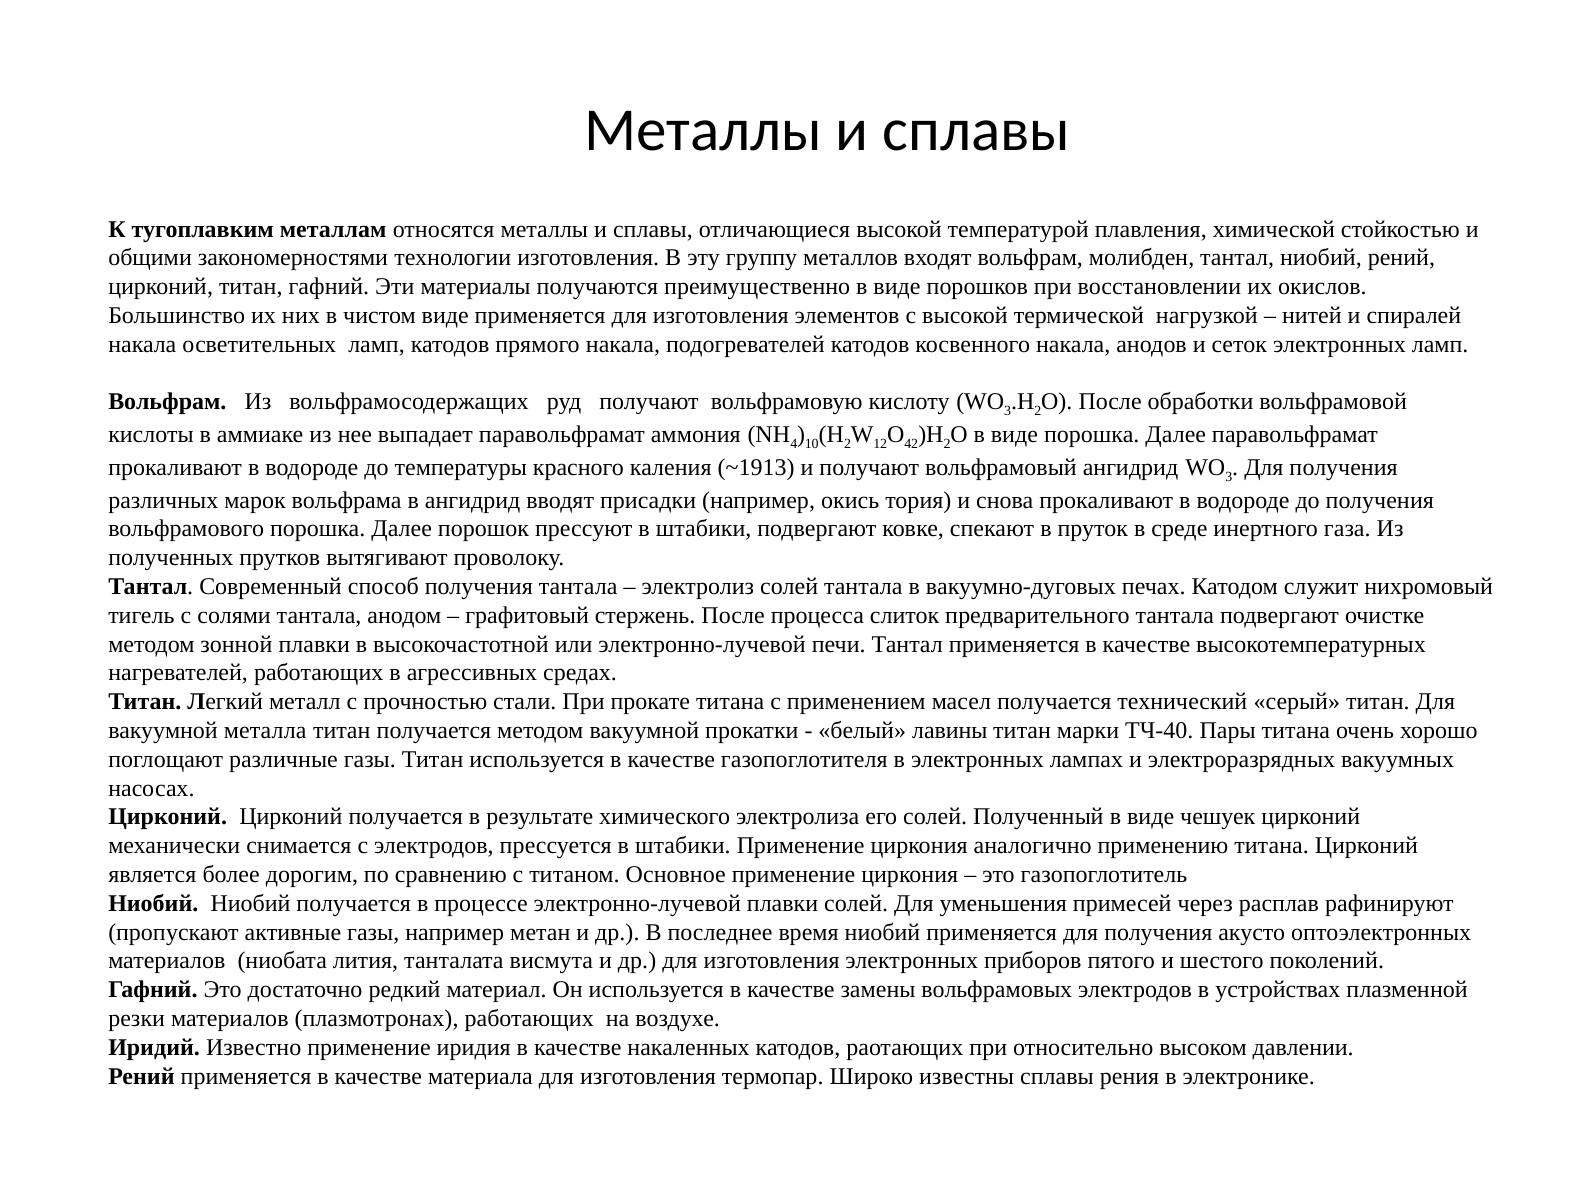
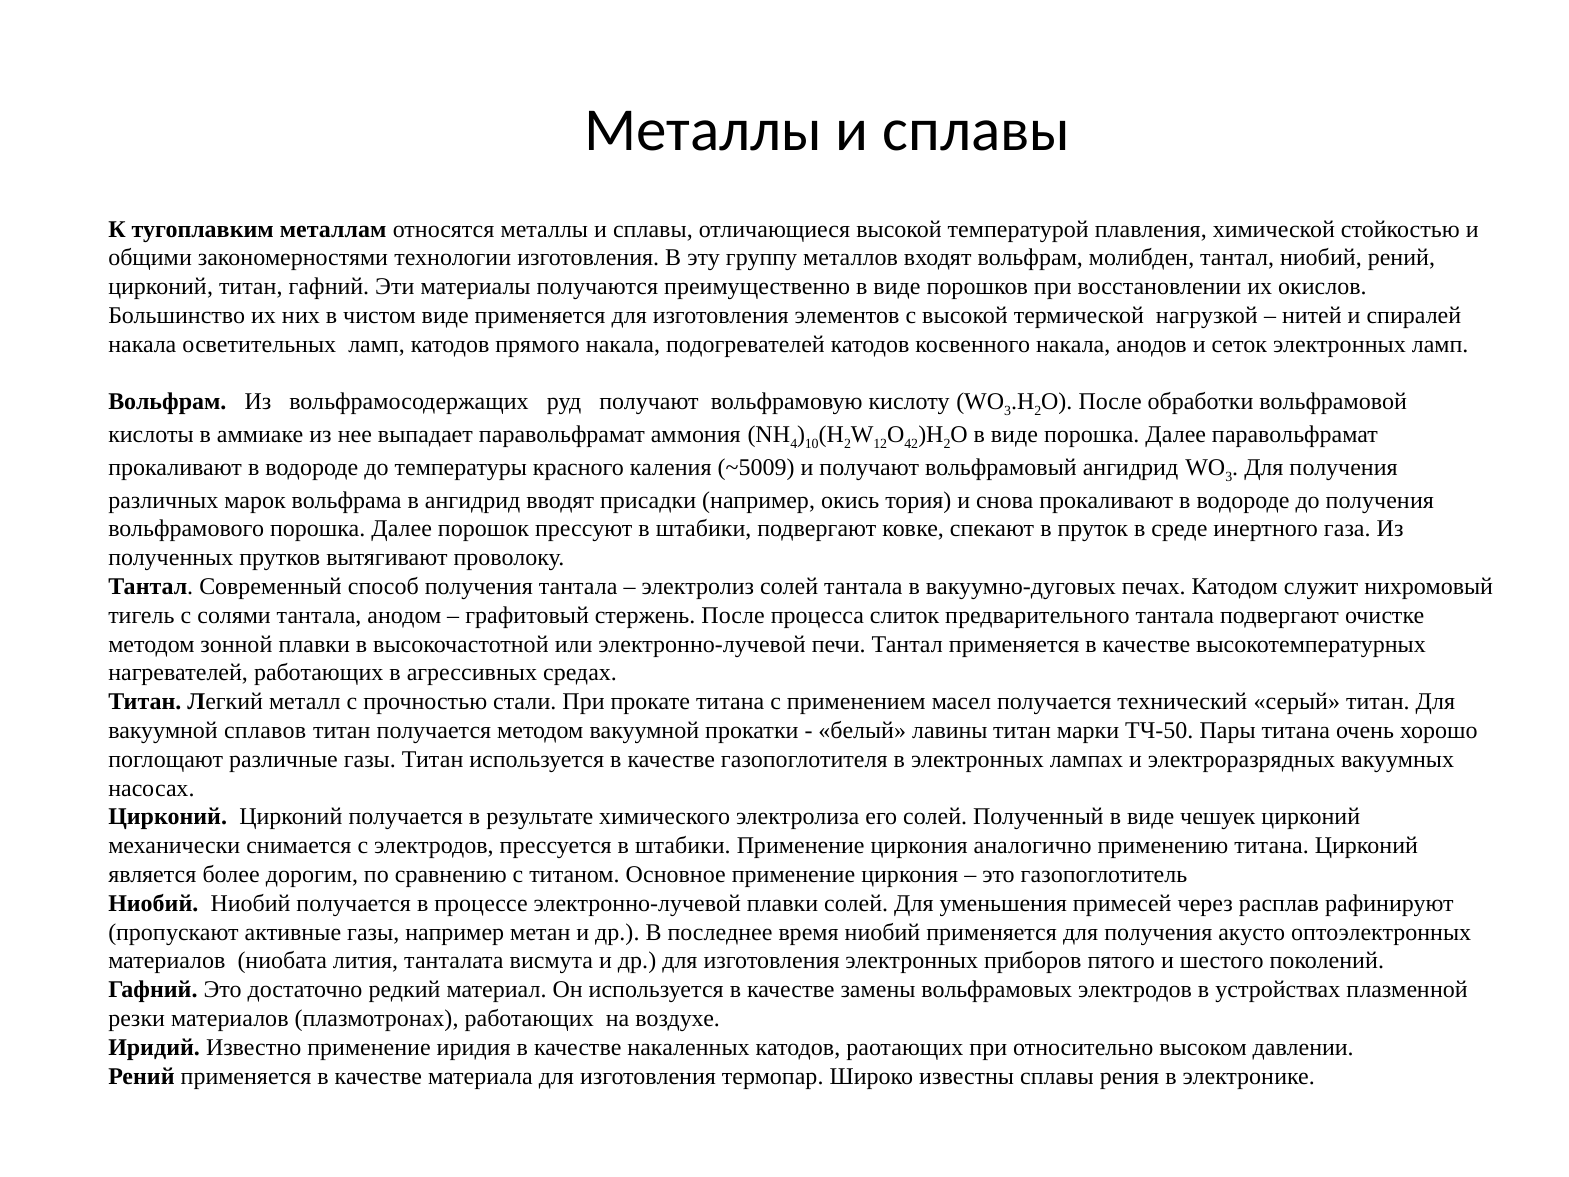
~1913: ~1913 -> ~5009 (756, 467)
металла: металла -> сплавов (265, 730)
ТЧ-40: ТЧ-40 -> ТЧ-50 (1159, 730)
